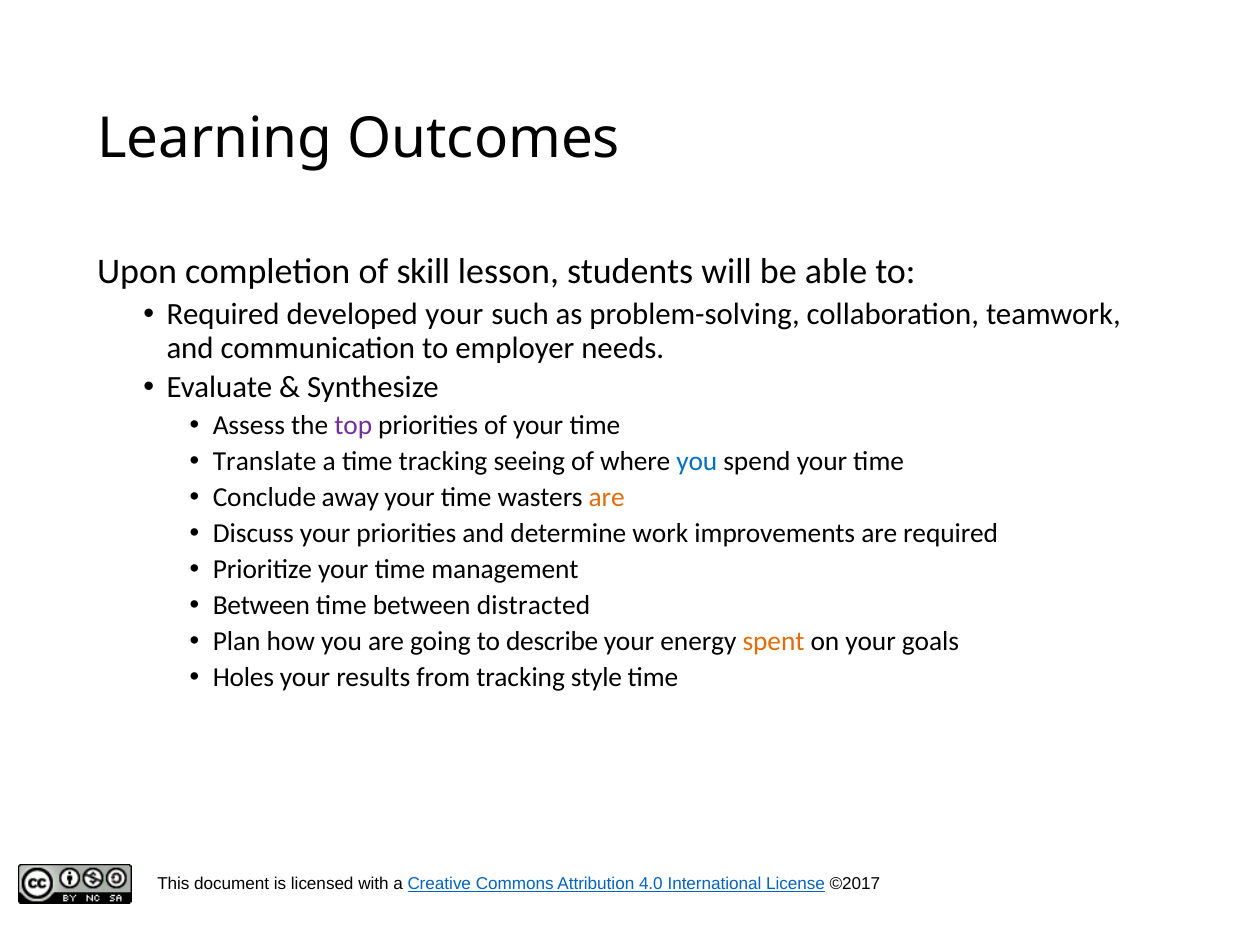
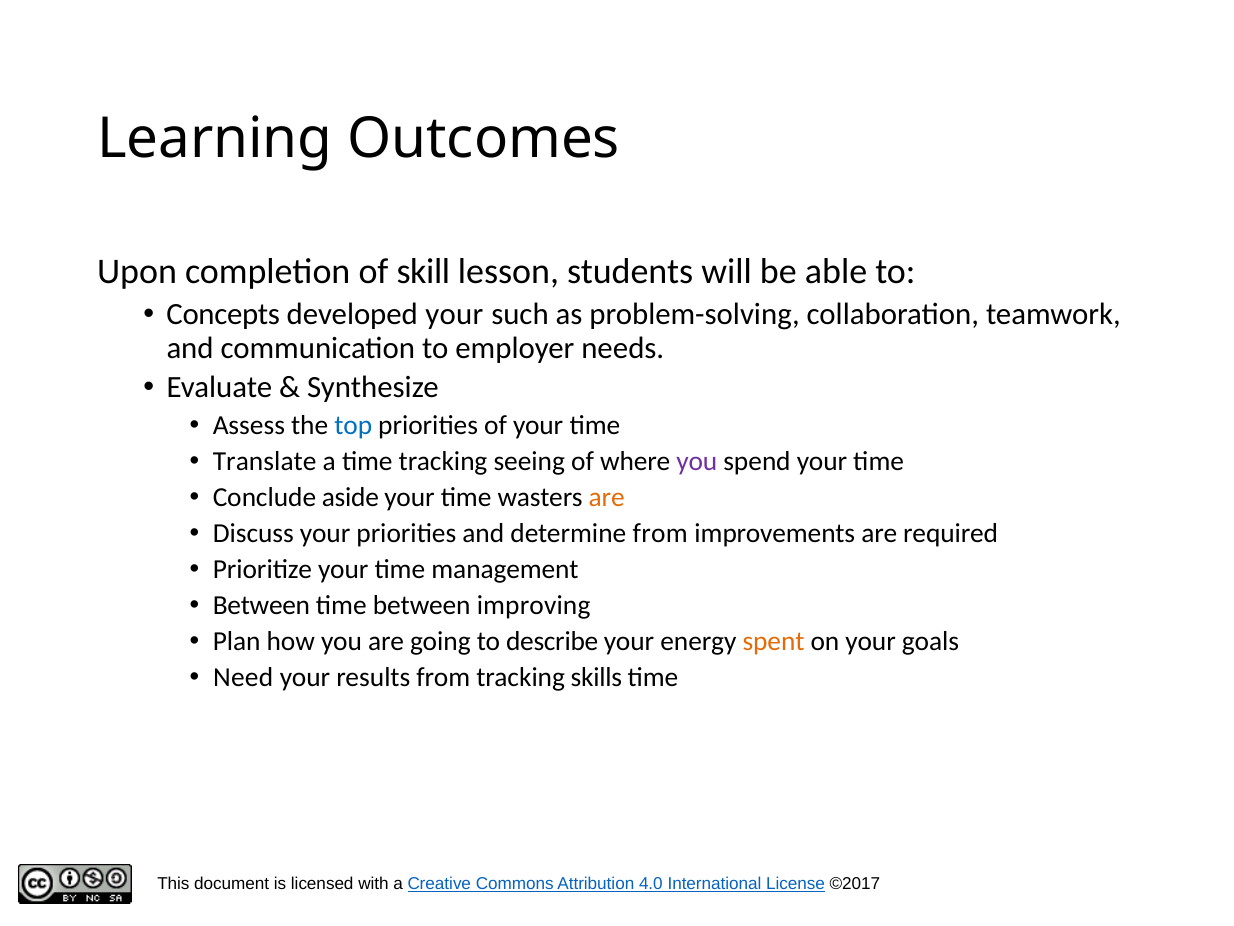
Required: Required -> Concepts (223, 314)
top colour: purple -> blue (353, 425)
you colour: blue -> purple (697, 461)
away: away -> aside (350, 497)
determine work: work -> from (660, 533)
distracted: distracted -> improving (534, 605)
Holes: Holes -> Need (243, 677)
style: style -> skills (596, 677)
